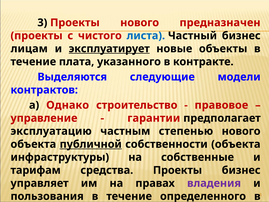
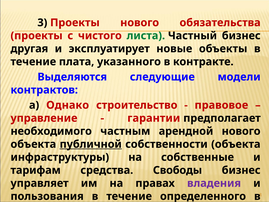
предназначен: предназначен -> обязательства (220, 23)
листа colour: blue -> green (146, 36)
лицам: лицам -> другая (29, 49)
эксплуатирует underline: present -> none (109, 49)
эксплуатацию: эксплуатацию -> необходимого (51, 131)
степенью: степенью -> арендной (186, 131)
средства Проекты: Проекты -> Свободы (178, 170)
